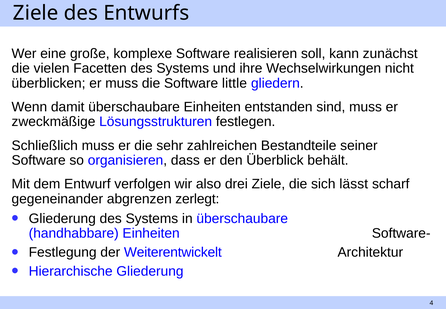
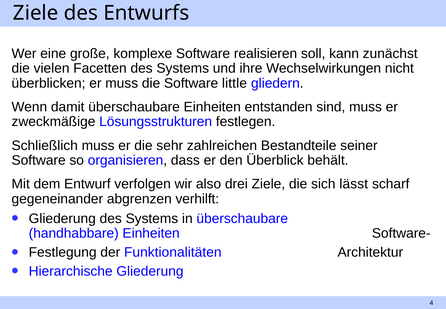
zerlegt: zerlegt -> verhilft (197, 199)
Weiterentwickelt: Weiterentwickelt -> Funktionalitäten (173, 252)
